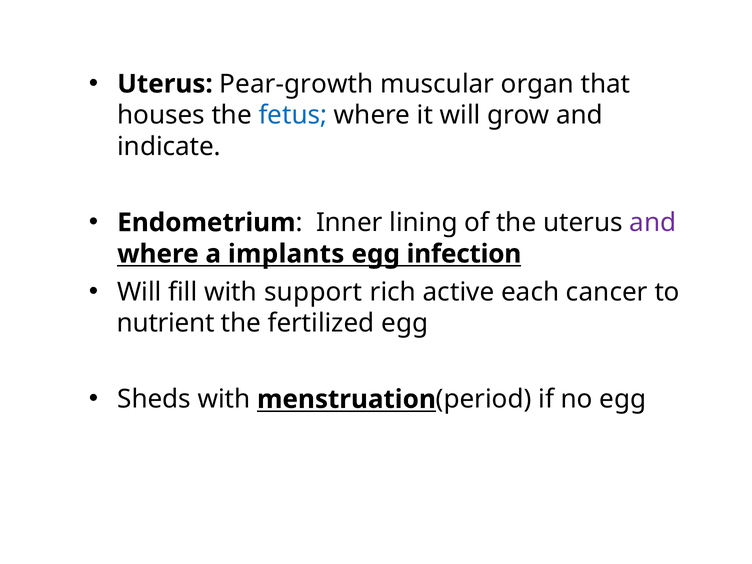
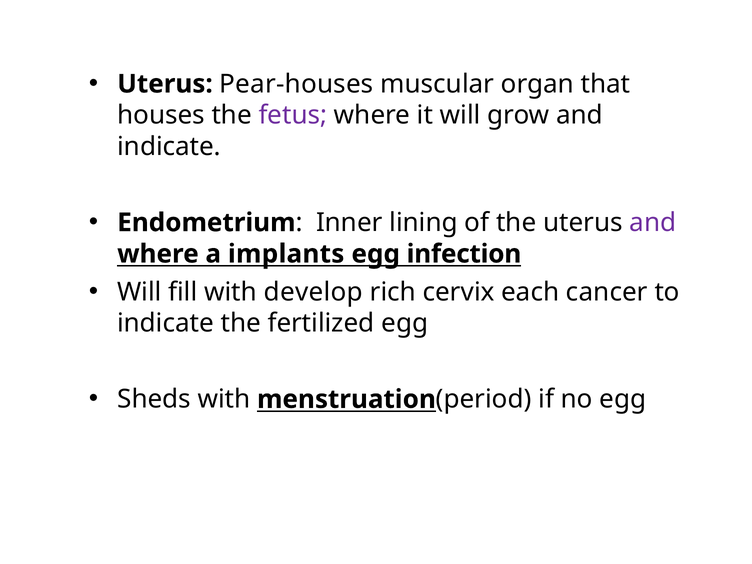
Pear-growth: Pear-growth -> Pear-houses (296, 84)
fetus colour: blue -> purple (293, 115)
support: support -> develop (313, 292)
active: active -> cervix (459, 292)
nutrient: nutrient -> indicate (166, 323)
